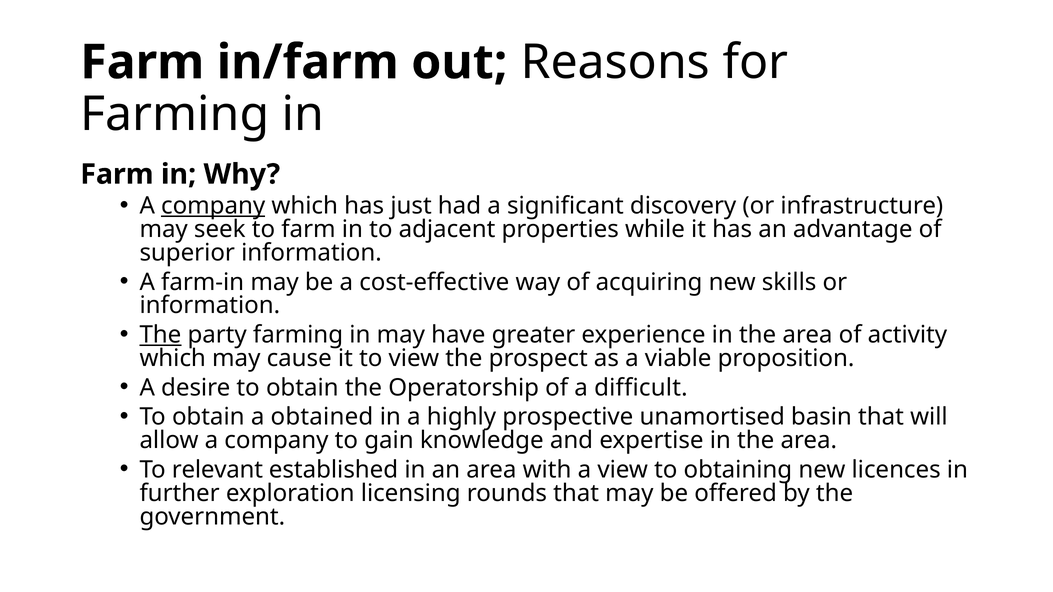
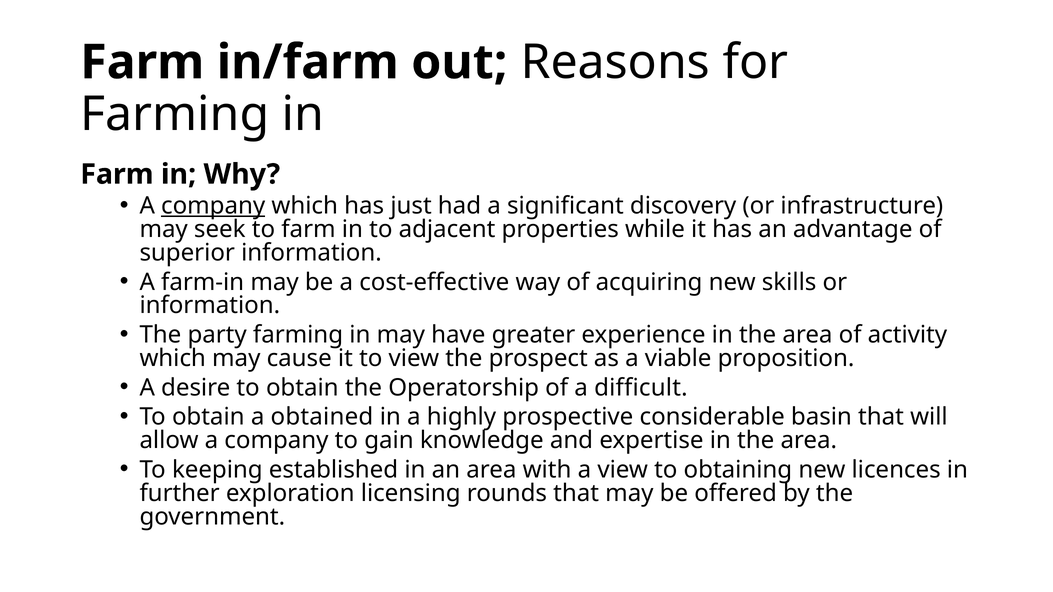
The underline: present -> none (160, 335)
unamortised: unamortised -> considerable (712, 417)
relevant: relevant -> keeping (217, 470)
